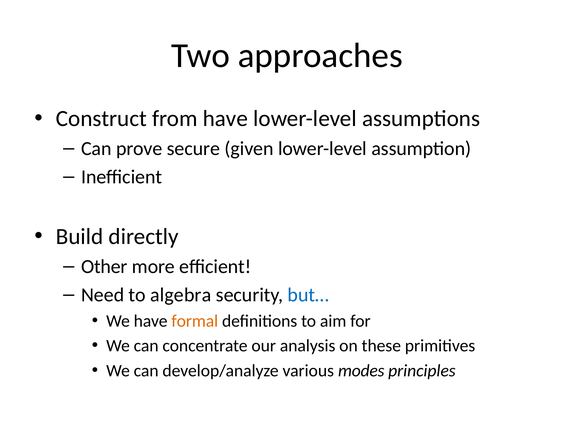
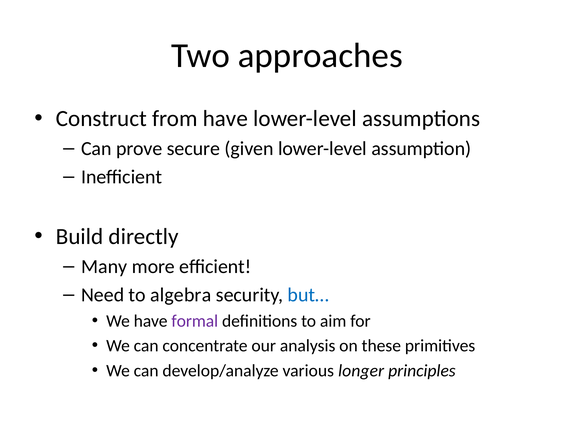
Other: Other -> Many (104, 267)
formal colour: orange -> purple (195, 321)
modes: modes -> longer (361, 371)
